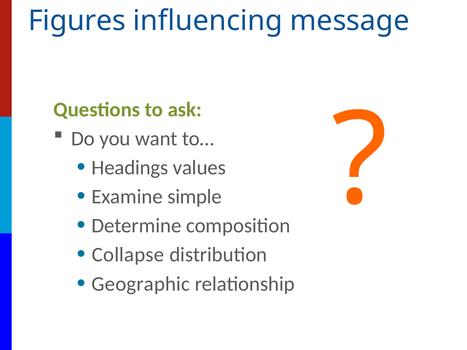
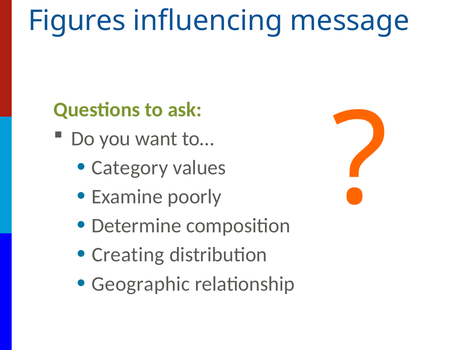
Headings: Headings -> Category (130, 168)
simple: simple -> poorly (195, 197)
Collapse: Collapse -> Creating (128, 255)
